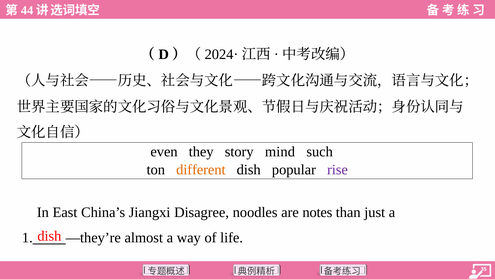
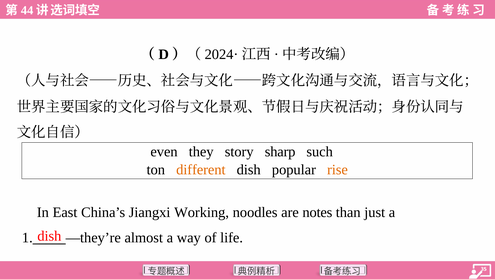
mind: mind -> sharp (280, 151)
rise colour: purple -> orange (338, 169)
Disagree: Disagree -> Working (202, 212)
